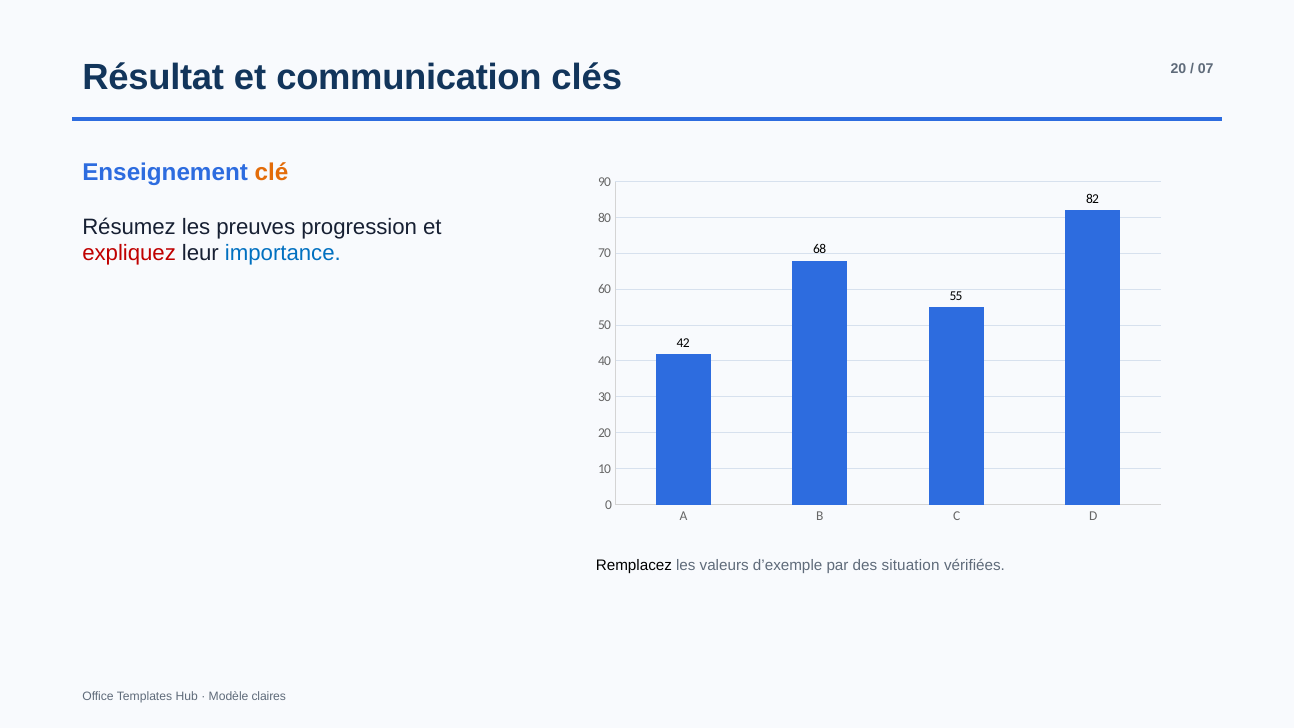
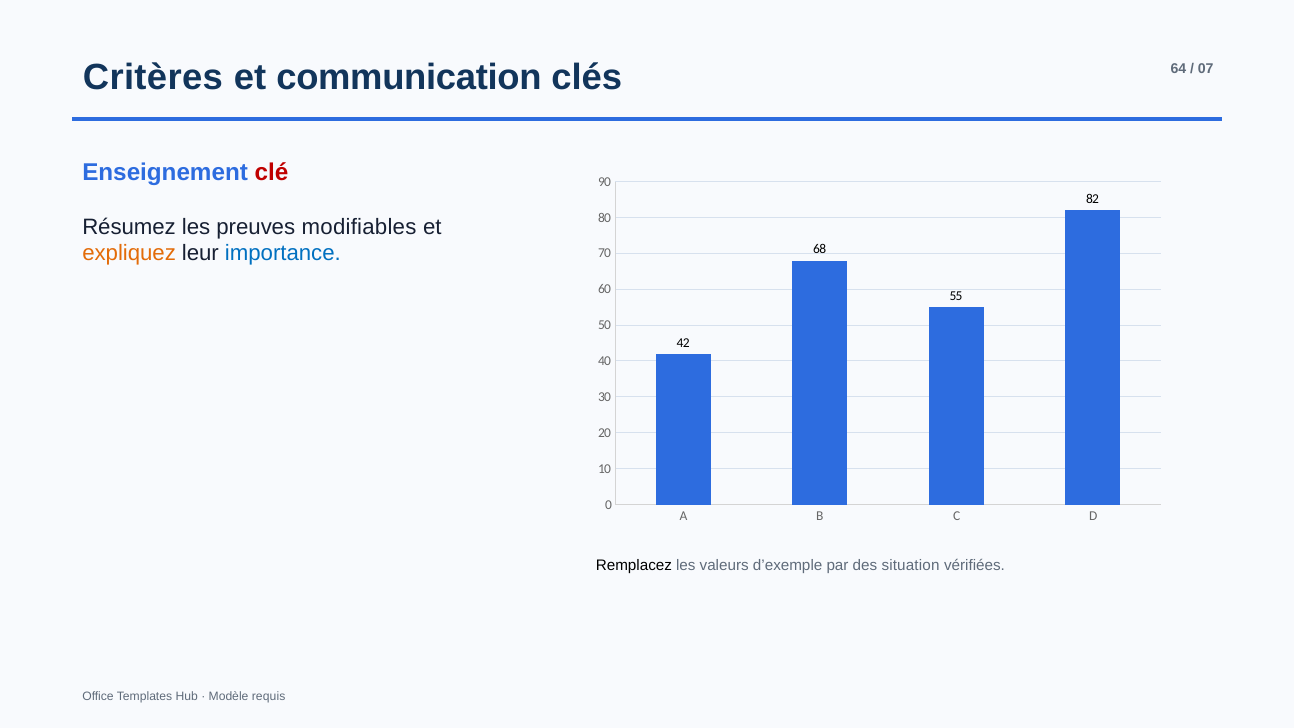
Résultat: Résultat -> Critères (153, 78)
clés 20: 20 -> 64 (1178, 69)
clé colour: orange -> red (272, 173)
progression: progression -> modifiables (359, 227)
expliquez colour: red -> orange (129, 254)
claires: claires -> requis (269, 696)
